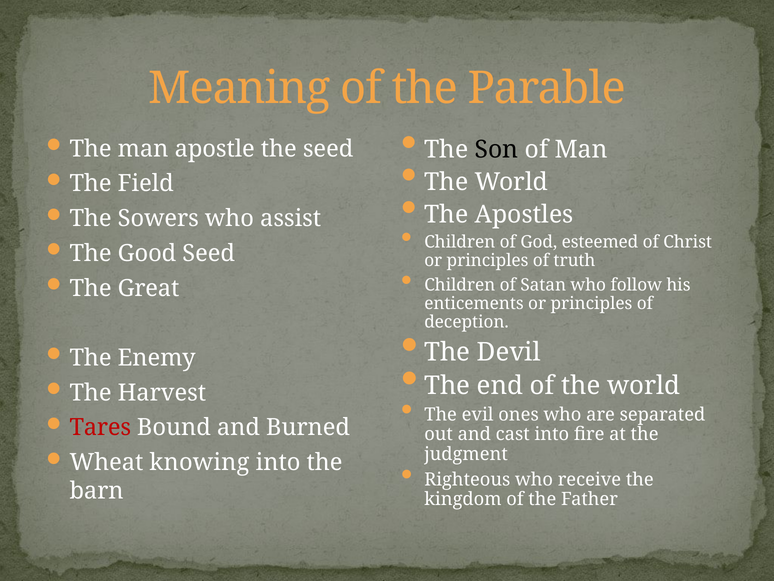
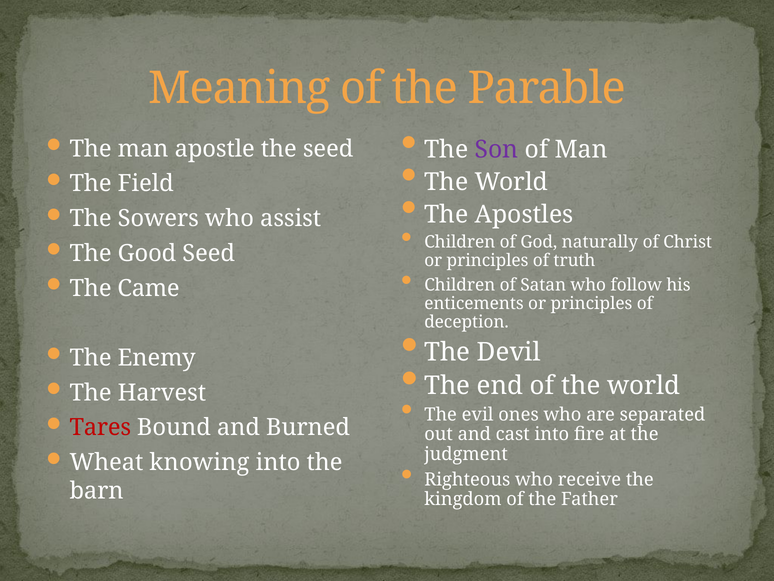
Son colour: black -> purple (497, 149)
esteemed: esteemed -> naturally (600, 242)
Great: Great -> Came (149, 288)
